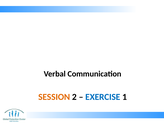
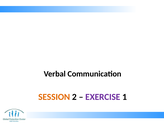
EXERCISE colour: blue -> purple (103, 97)
